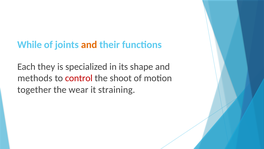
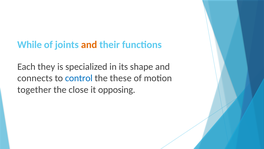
methods: methods -> connects (35, 78)
control colour: red -> blue (79, 78)
shoot: shoot -> these (121, 78)
wear: wear -> close (79, 89)
straining: straining -> opposing (117, 89)
